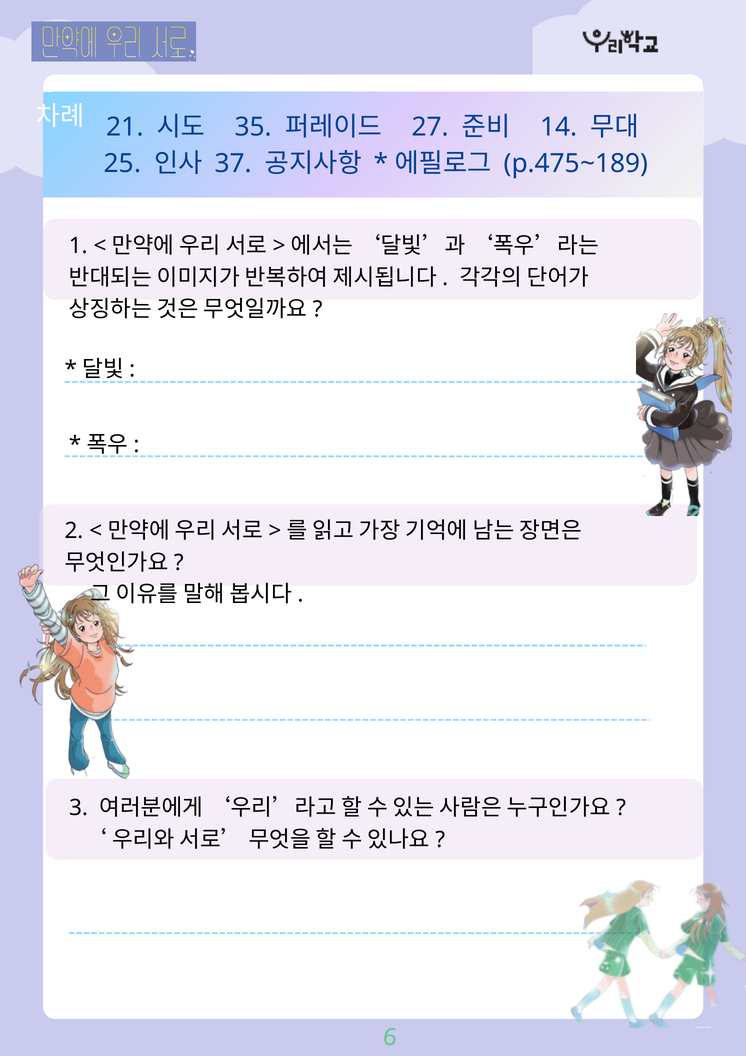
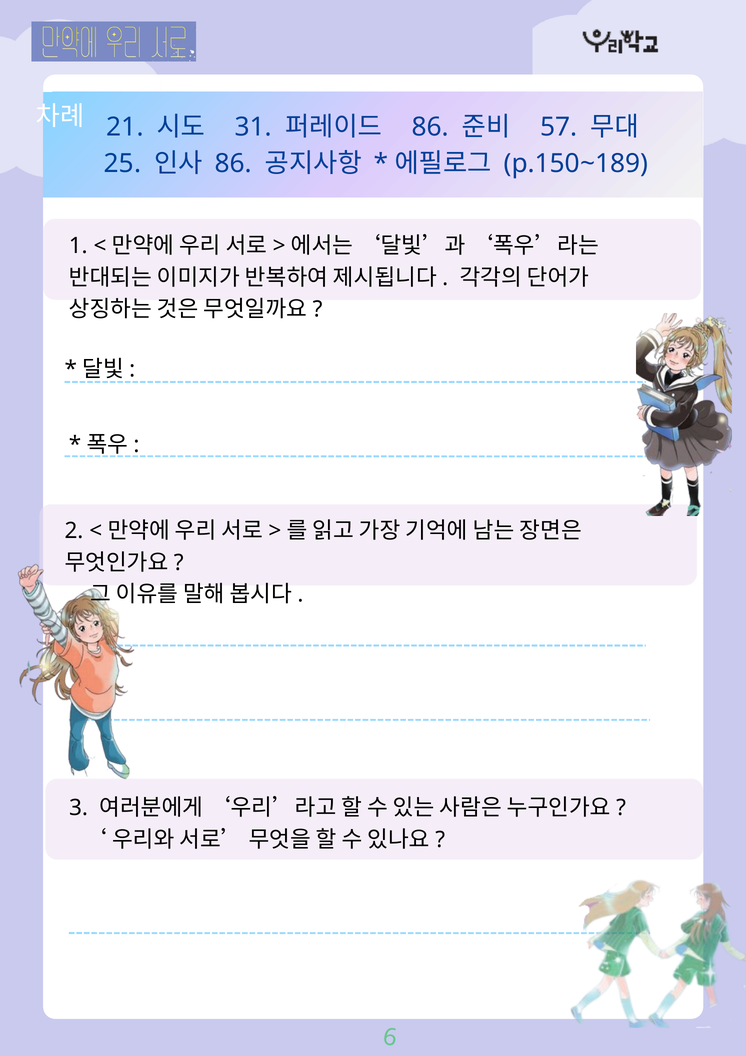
35: 35 -> 31 (253, 127)
27: 27 -> 86 (430, 127)
14: 14 -> 57 (559, 127)
37: 37 -> 86 (233, 164)
p.475~189: p.475~189 -> p.150~189 (576, 164)
